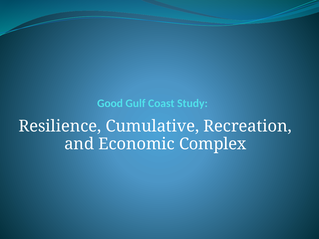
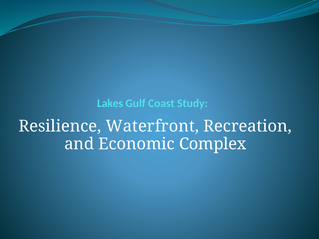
Good: Good -> Lakes (110, 103)
Cumulative: Cumulative -> Waterfront (152, 126)
